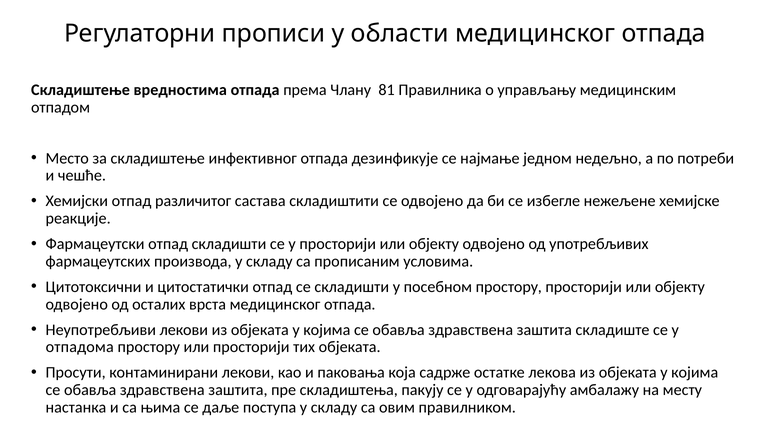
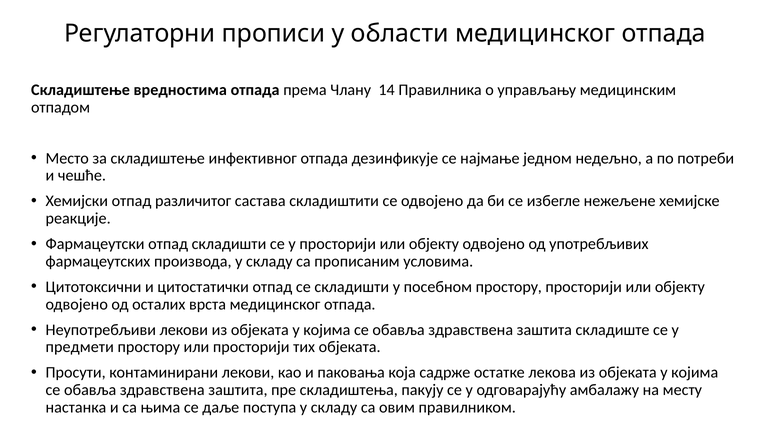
81: 81 -> 14 (387, 90)
отпадома: отпадома -> предмети (80, 347)
